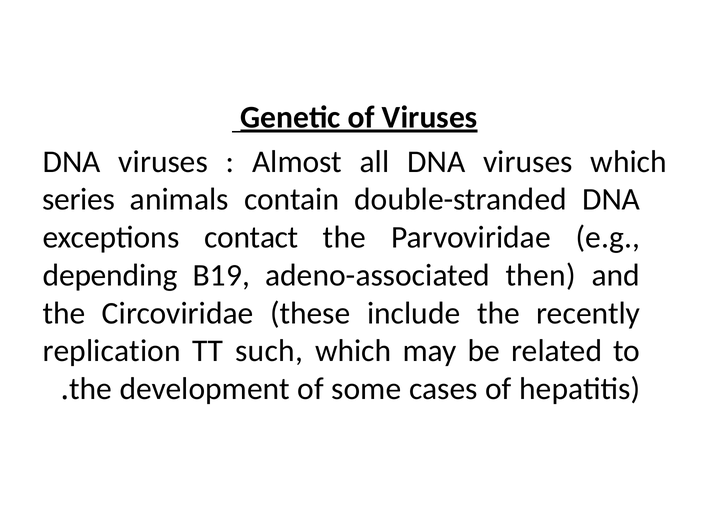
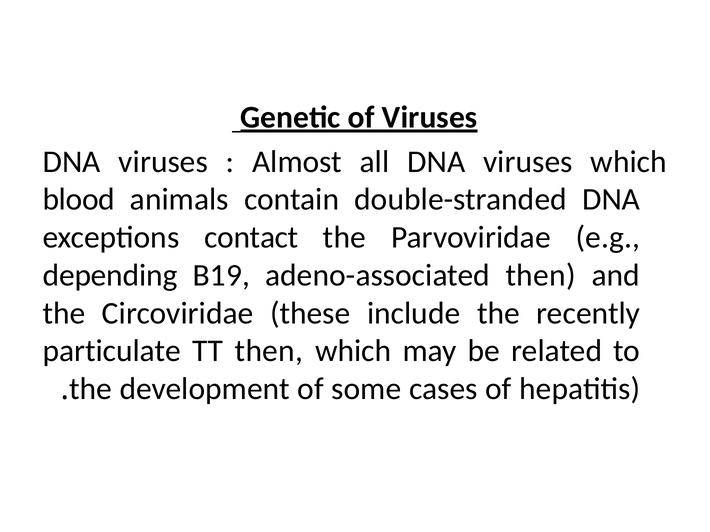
series: series -> blood (79, 200)
replication: replication -> particulate (112, 351)
TT such: such -> then (269, 351)
